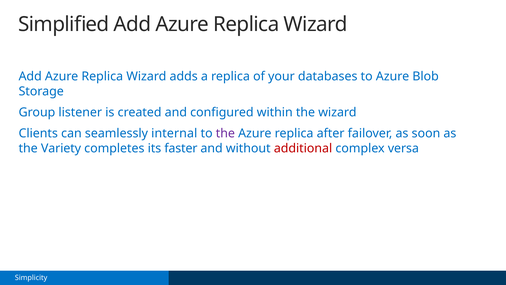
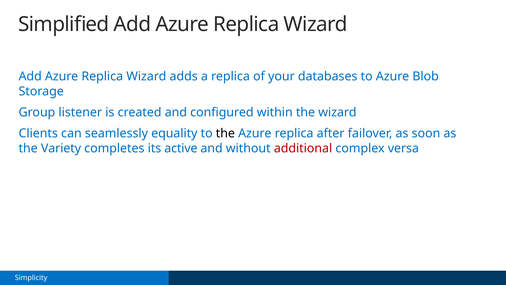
internal: internal -> equality (174, 133)
the colour: purple -> black (225, 133)
faster: faster -> active (181, 148)
